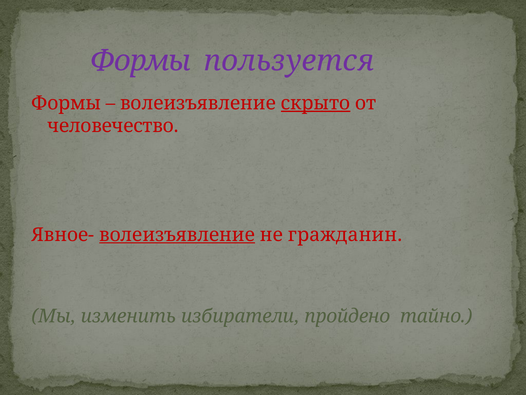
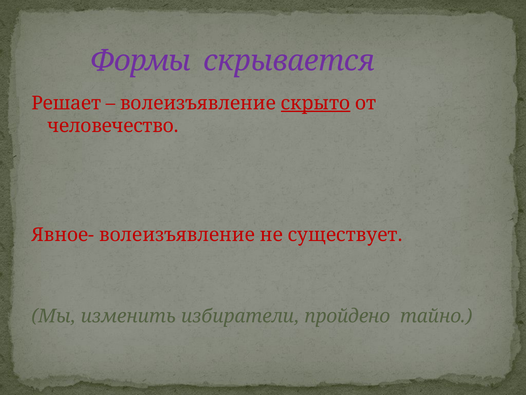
пользуется: пользуется -> скрывается (289, 61)
Формы: Формы -> Решает (66, 103)
волеизъявление underline: present -> none (177, 234)
гражданин: гражданин -> существует (345, 234)
